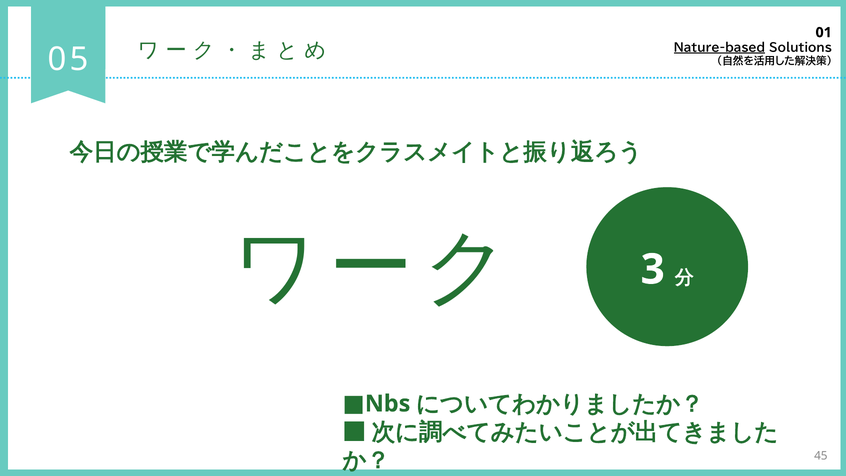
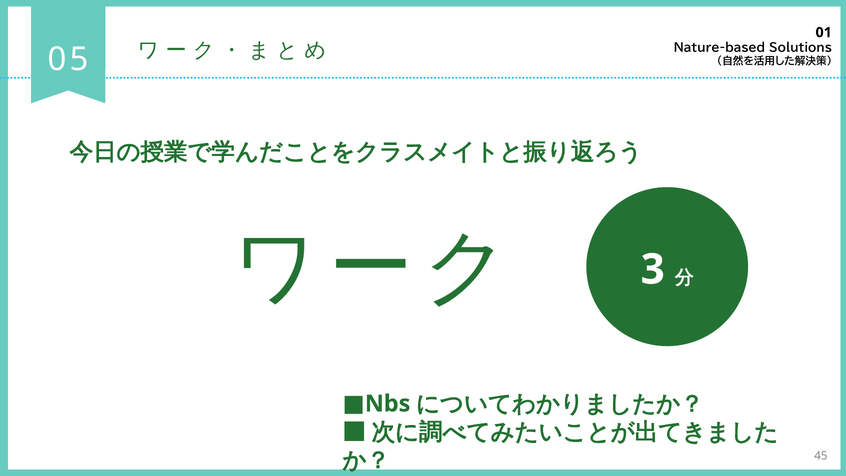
Nature-based underline: present -> none (719, 48)
